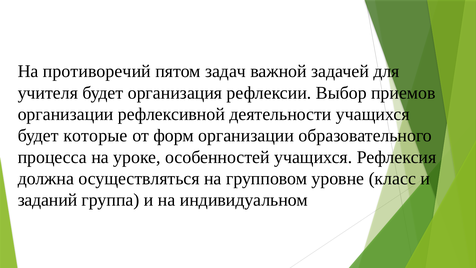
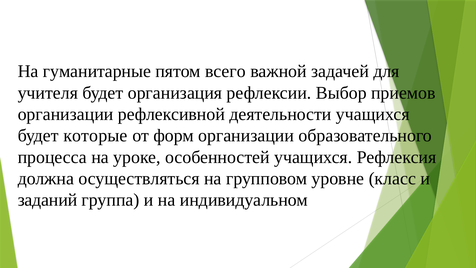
противоречий: противоречий -> гуманитарные (97, 71)
задач: задач -> всего (225, 71)
